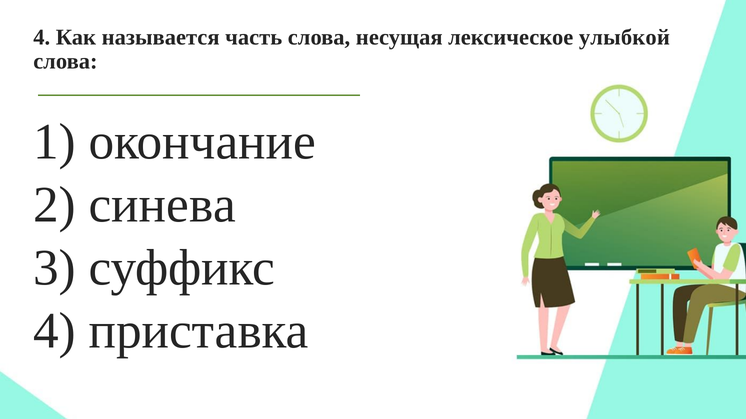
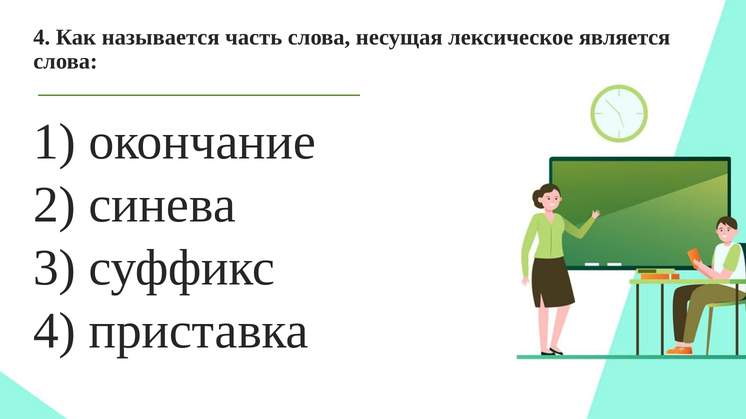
улыбкой: улыбкой -> является (625, 37)
